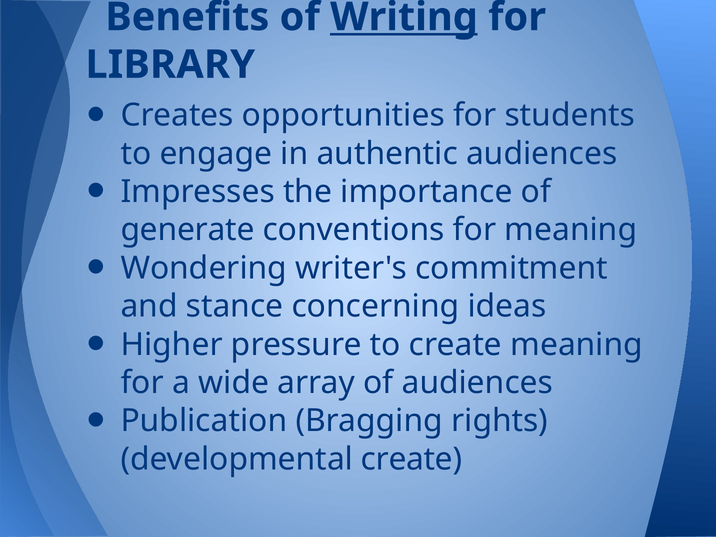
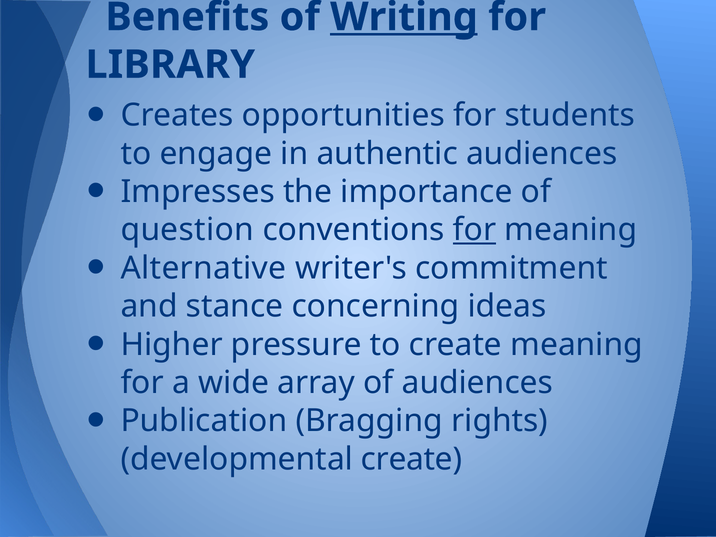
generate: generate -> question (187, 230)
for underline: none -> present (475, 230)
Wondering: Wondering -> Alternative (204, 268)
